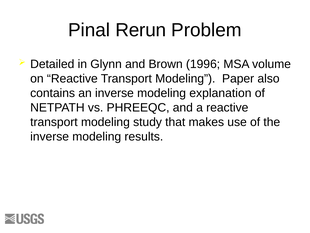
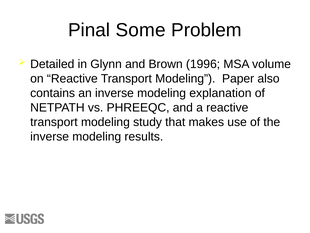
Rerun: Rerun -> Some (141, 30)
